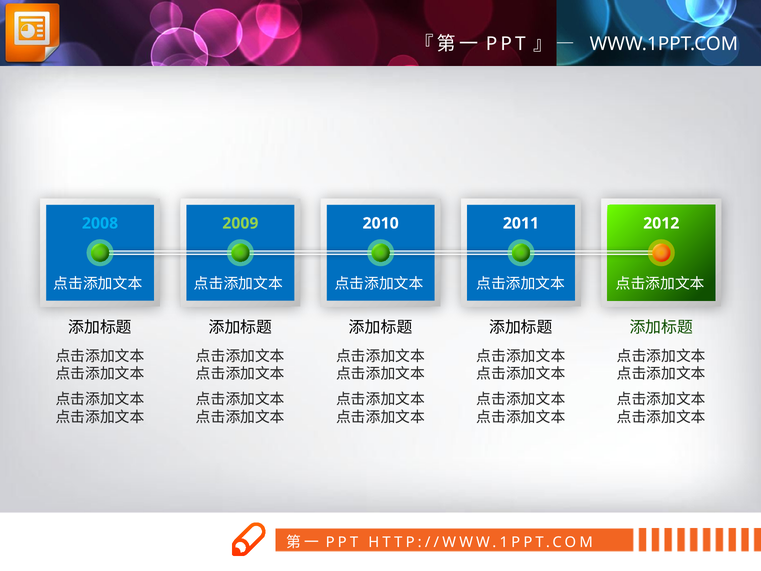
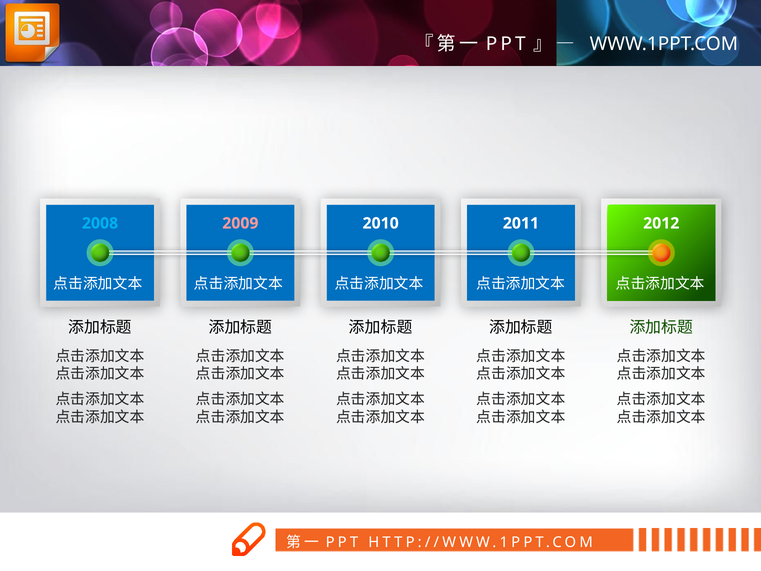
2009 colour: light green -> pink (240, 223)
